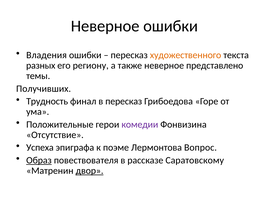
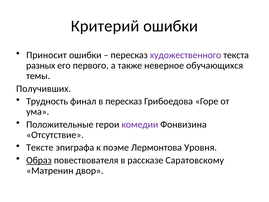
Неверное: Неверное -> Критерий (105, 26)
Владения: Владения -> Приносит (46, 55)
художественного colour: orange -> purple (186, 55)
региону: региону -> первого (91, 65)
представлено: представлено -> обучающихся (215, 65)
Успеха: Успеха -> Тексте (40, 147)
Вопрос: Вопрос -> Уровня (200, 147)
двор underline: present -> none (90, 171)
